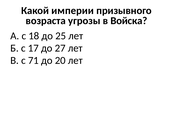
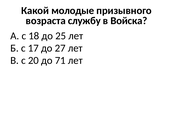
империи: империи -> молодые (73, 10)
угрозы: угрозы -> службу (84, 21)
71: 71 -> 20 (33, 60)
20: 20 -> 71 (60, 60)
